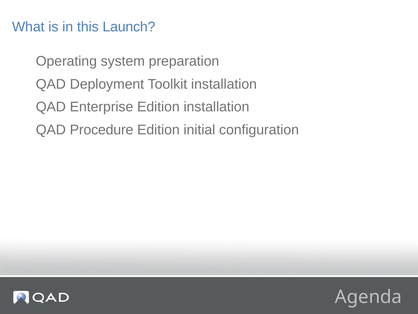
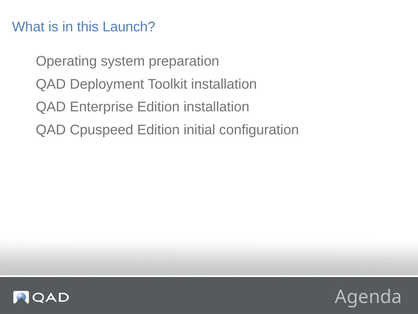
Procedure: Procedure -> Cpuspeed (102, 130)
